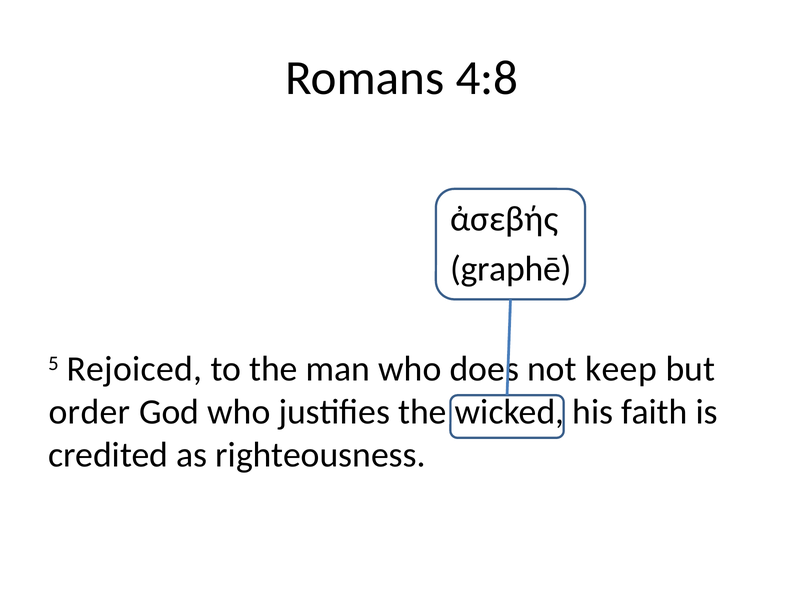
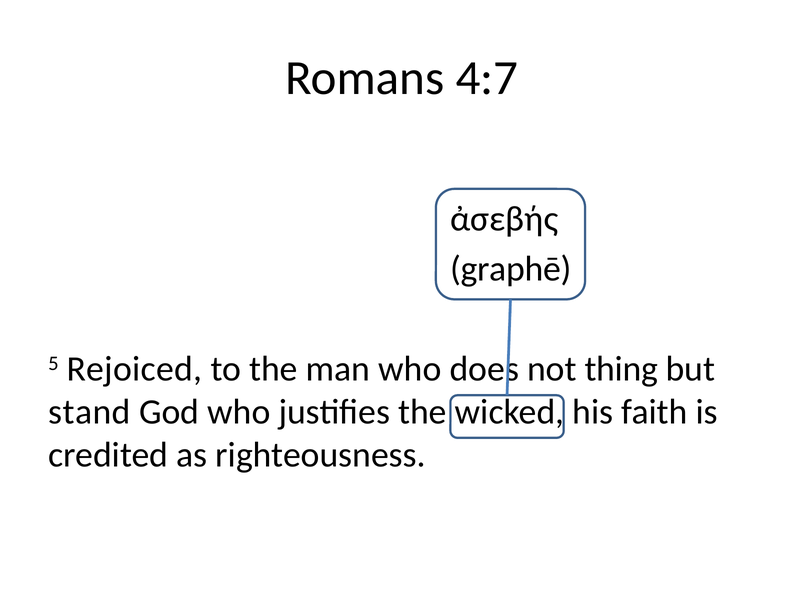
4:8: 4:8 -> 4:7 (487, 78)
keep: keep -> thing (621, 369)
order: order -> stand (89, 412)
